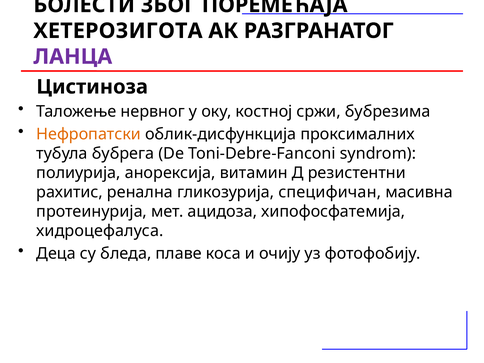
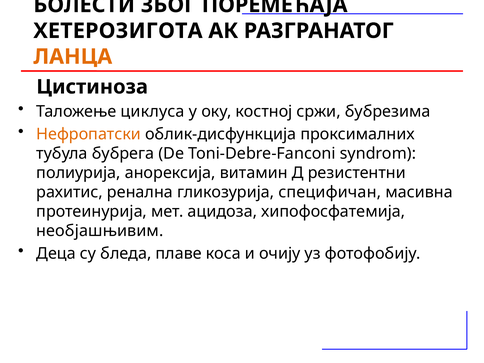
ЛАНЦА colour: purple -> orange (73, 57)
нервног: нервног -> циклуса (153, 112)
хидроцефалуса: хидроцефалуса -> необјашњивим (100, 231)
